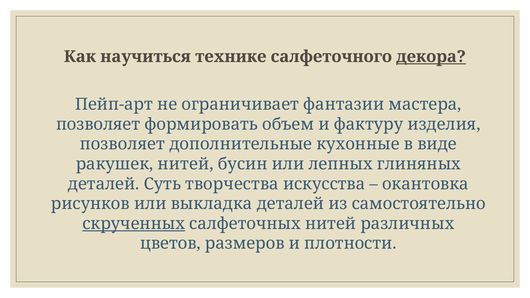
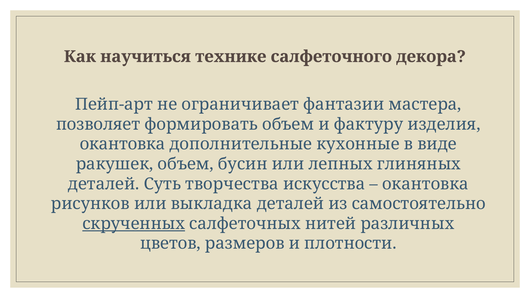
декора underline: present -> none (431, 57)
позволяет: позволяет -> окантовка (123, 144)
ракушек нитей: нитей -> объем (186, 164)
